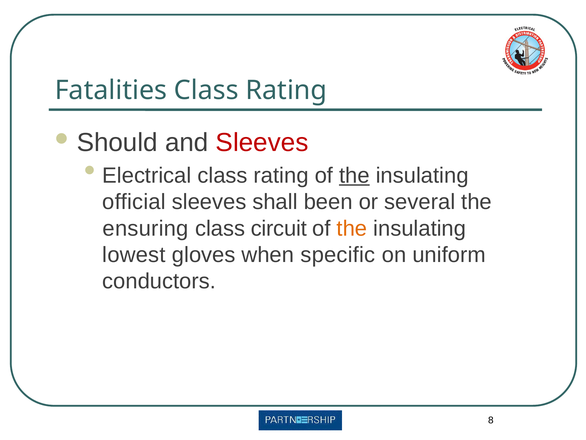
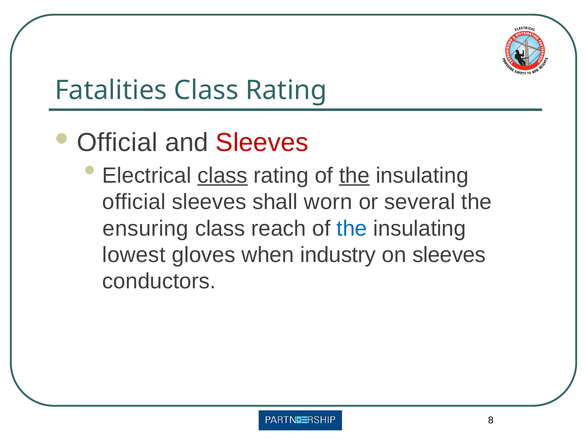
Should: Should -> Official (117, 142)
class underline: none -> present (223, 175)
been: been -> worn (328, 202)
circuit: circuit -> reach (279, 228)
the colour: orange -> blue (352, 228)
specific: specific -> industry (338, 255)
on uniform: uniform -> sleeves (449, 255)
